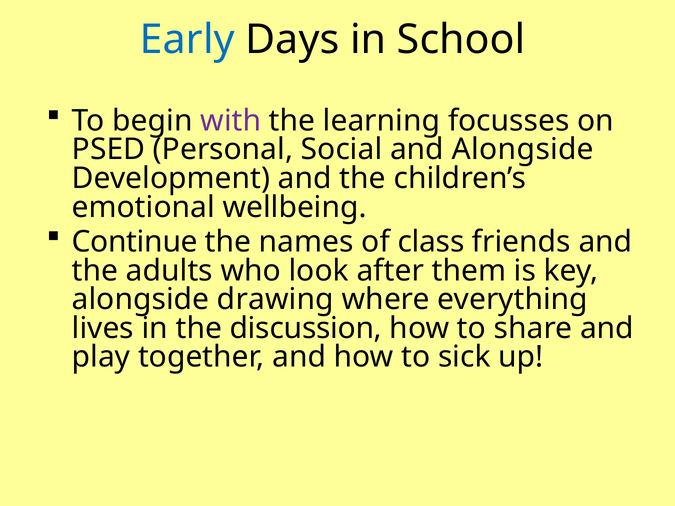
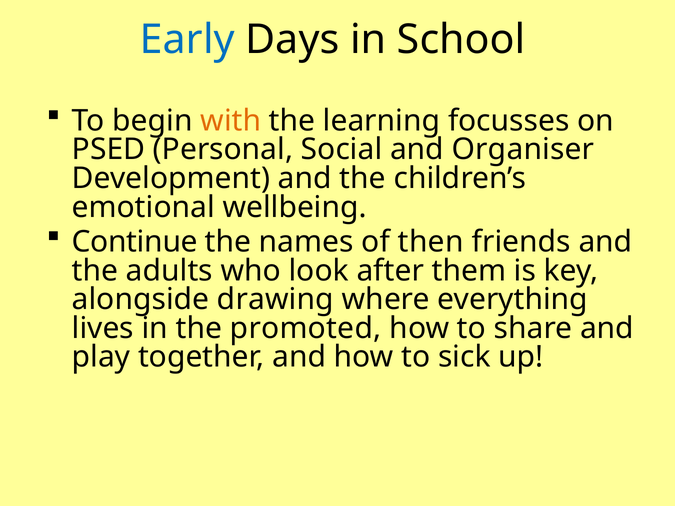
with colour: purple -> orange (231, 121)
and Alongside: Alongside -> Organiser (523, 150)
class: class -> then (431, 242)
discussion: discussion -> promoted (306, 328)
